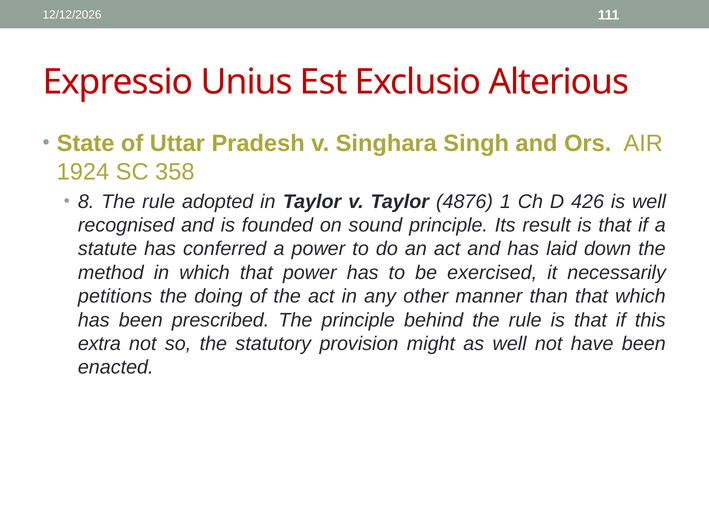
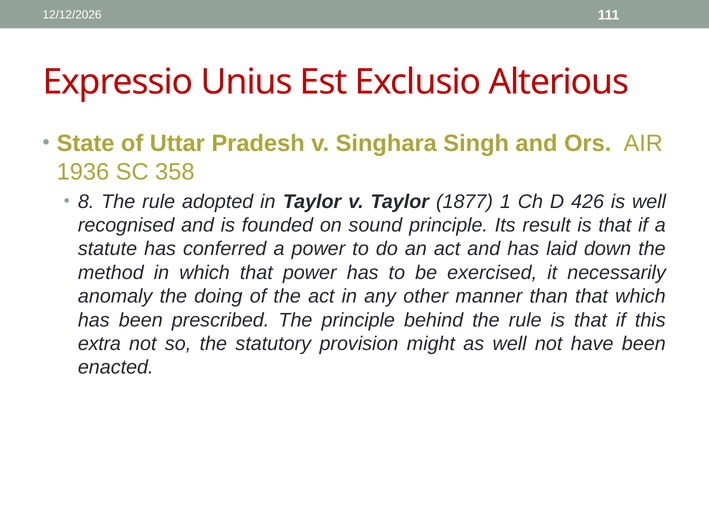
1924: 1924 -> 1936 (83, 172)
4876: 4876 -> 1877 (464, 202)
petitions: petitions -> anomaly (115, 296)
